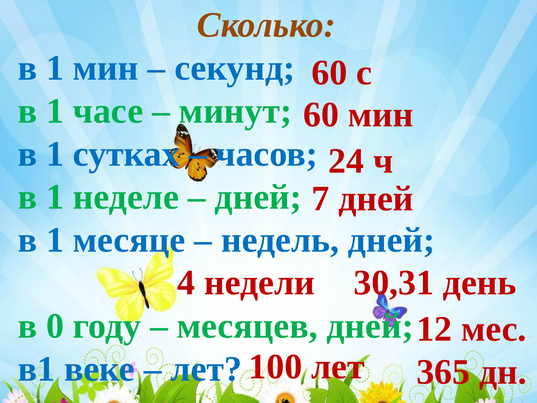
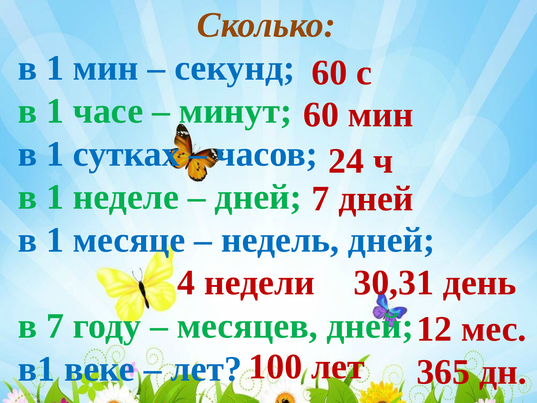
в 0: 0 -> 7 (55, 326)
